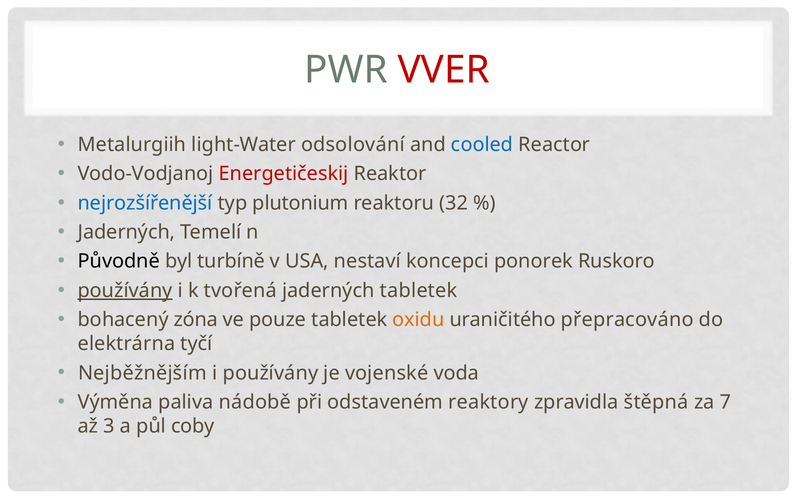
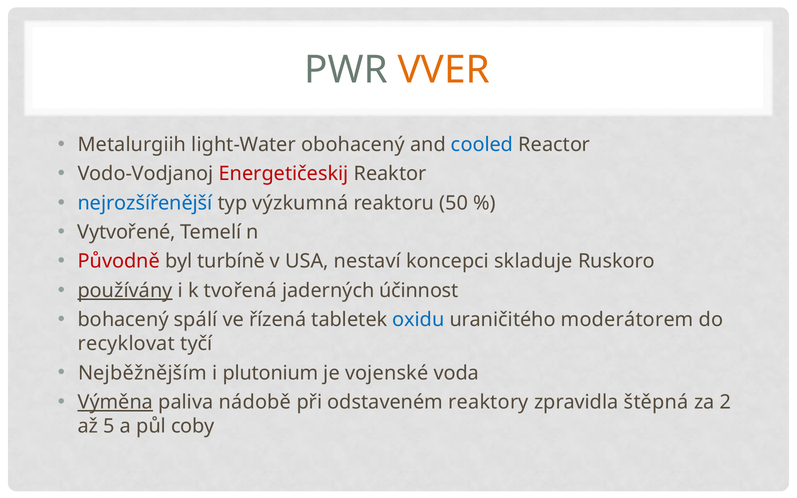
VVER colour: red -> orange (444, 70)
odsolování: odsolování -> obohacený (353, 145)
plutonium: plutonium -> výzkumná (300, 203)
32: 32 -> 50 (454, 203)
Jaderných: Jaderných -> Vytvořené (127, 232)
Původně colour: black -> red (119, 261)
ponorek: ponorek -> skladuje (533, 261)
jaderných tabletek: tabletek -> účinnost (419, 291)
zóna: zóna -> spálí (196, 320)
pouze: pouze -> řízená (278, 320)
oxidu colour: orange -> blue (418, 320)
přepracováno: přepracováno -> moderátorem (627, 320)
elektrárna: elektrárna -> recyklovat (126, 344)
i používány: používány -> plutonium (271, 373)
Výměna underline: none -> present (115, 402)
7: 7 -> 2 (726, 402)
3: 3 -> 5 (109, 426)
